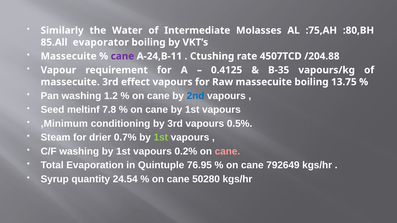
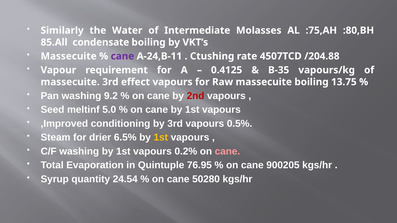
evaporator: evaporator -> condensate (101, 42)
1.2: 1.2 -> 9.2 (111, 96)
2nd colour: blue -> red (196, 96)
7.8: 7.8 -> 5.0 (109, 110)
,Minimum: ,Minimum -> ,Improved (64, 124)
0.7%: 0.7% -> 6.5% (125, 138)
1st colour: light green -> yellow (161, 138)
792649: 792649 -> 900205 (283, 165)
